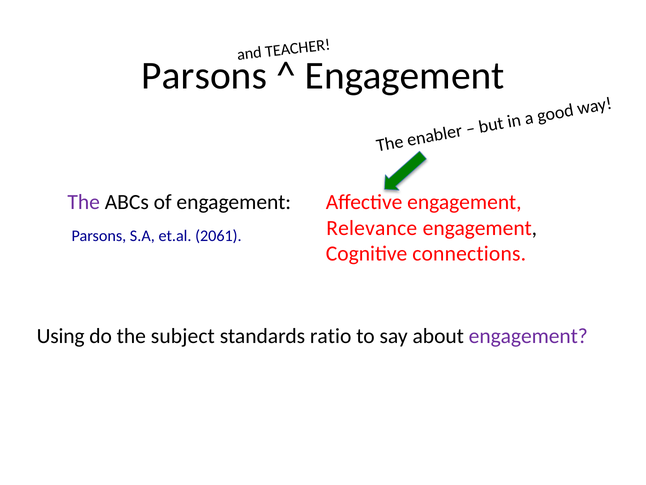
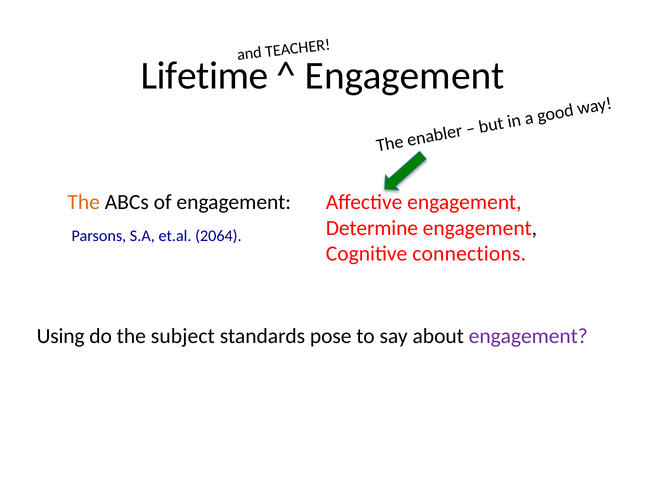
Parsons: Parsons -> Lifetime (205, 76)
The colour: purple -> orange (84, 202)
Relevance: Relevance -> Determine (372, 228)
2061: 2061 -> 2064 (218, 236)
ratio: ratio -> pose (331, 336)
